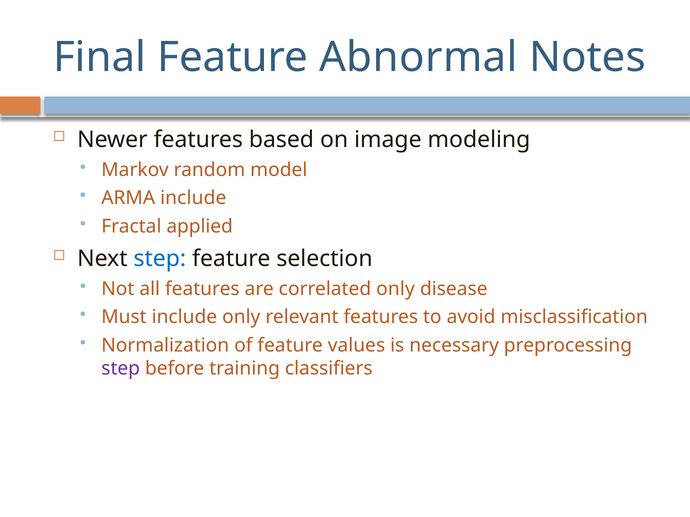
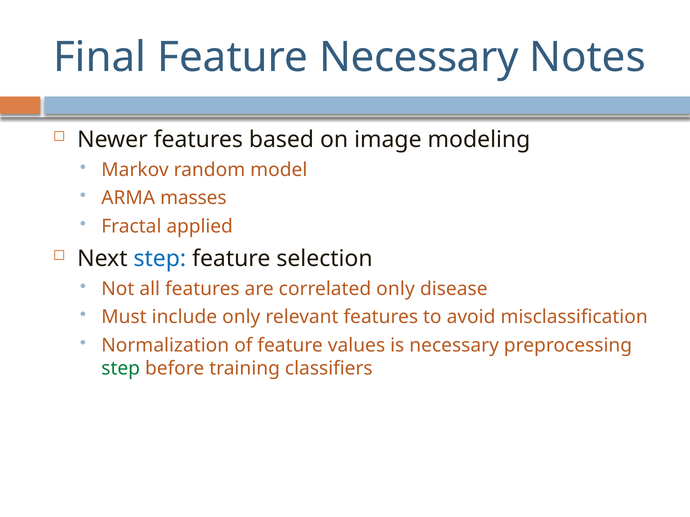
Feature Abnormal: Abnormal -> Necessary (419, 58)
ARMA include: include -> masses (193, 198)
step colour: purple -> green (121, 369)
